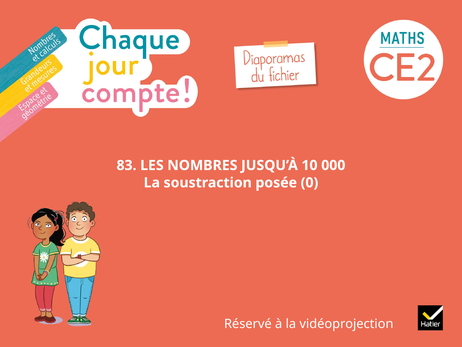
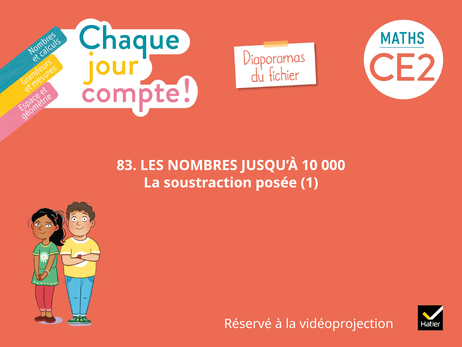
0: 0 -> 1 (309, 182)
